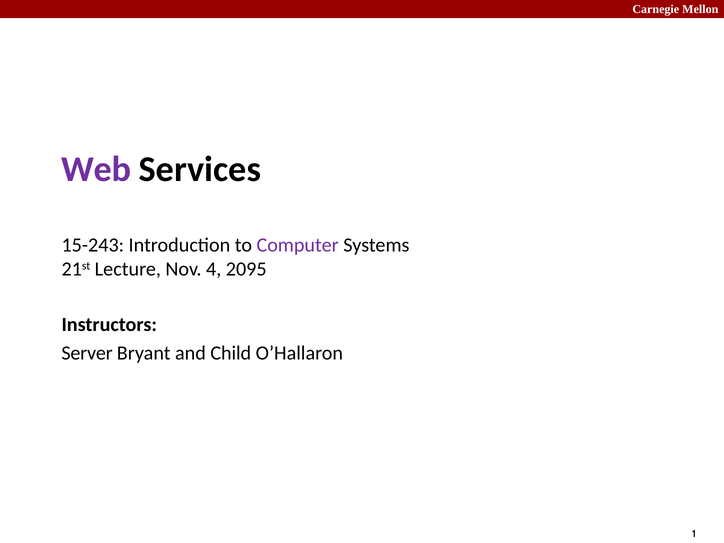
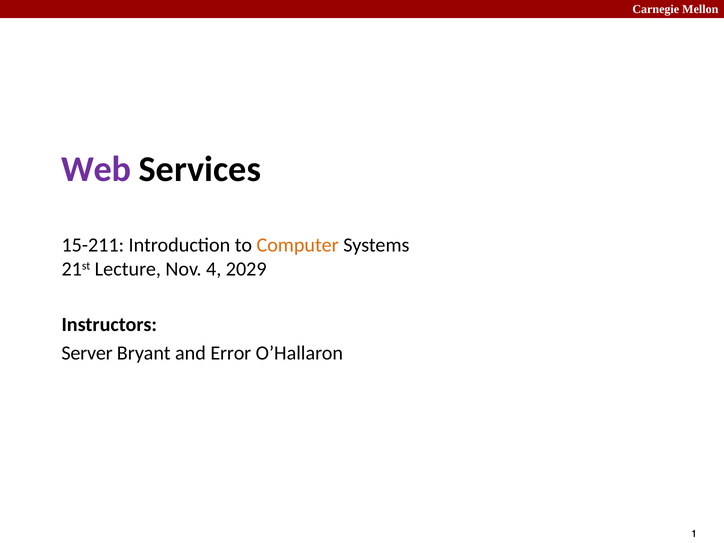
15-243: 15-243 -> 15-211 (93, 245)
Computer colour: purple -> orange (298, 245)
2095: 2095 -> 2029 (246, 269)
Child: Child -> Error (231, 353)
